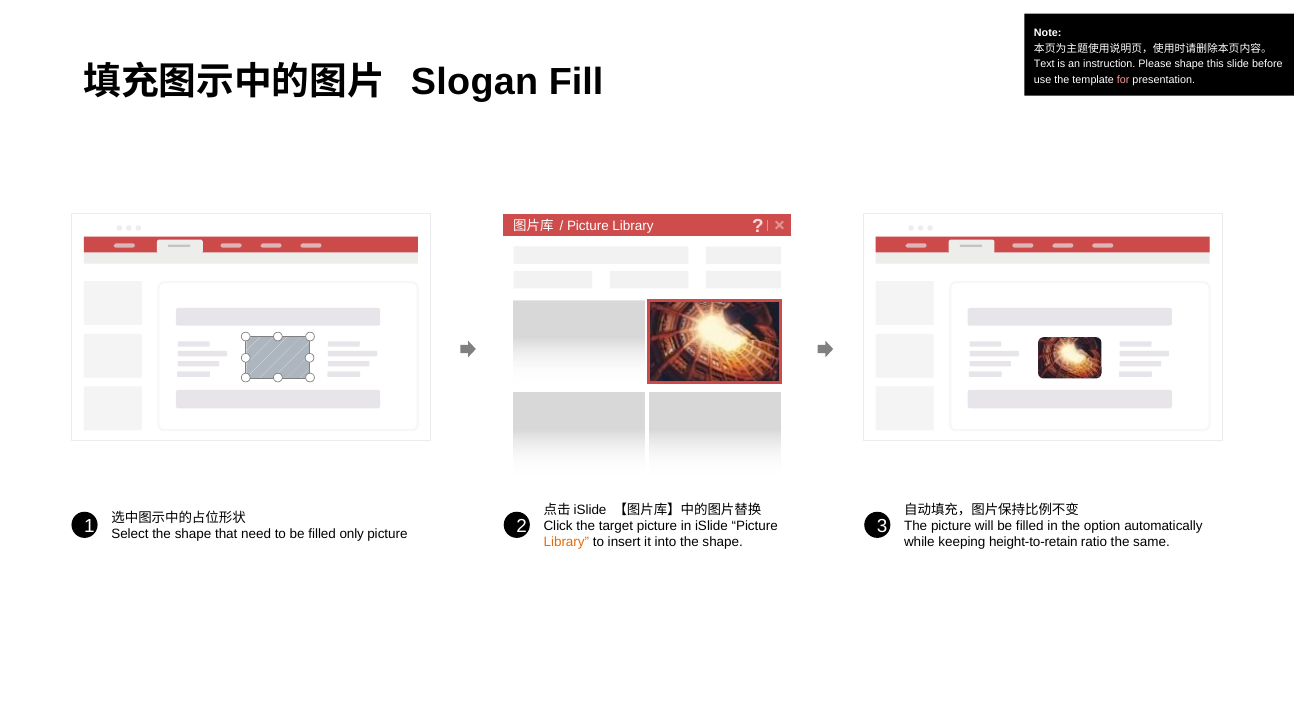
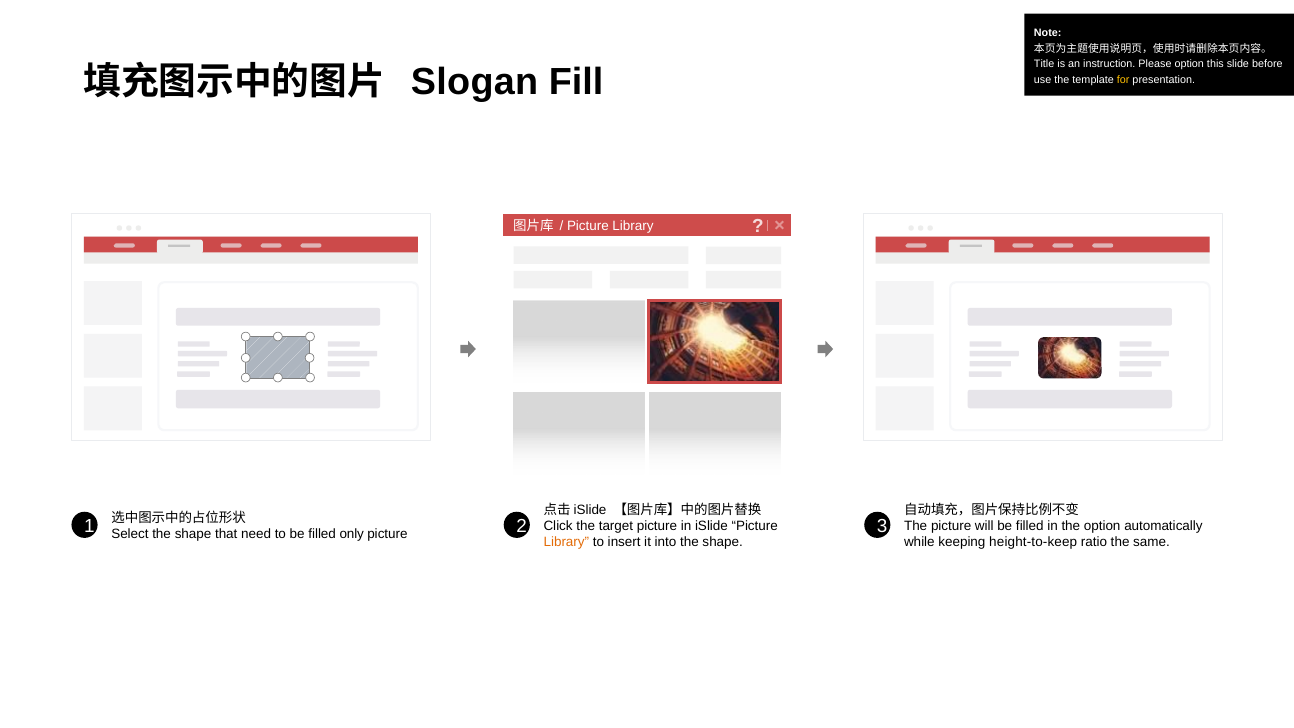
Text: Text -> Title (1044, 64)
Please shape: shape -> option (1189, 64)
for colour: pink -> yellow (1123, 80)
height-to-retain: height-to-retain -> height-to-keep (1033, 542)
